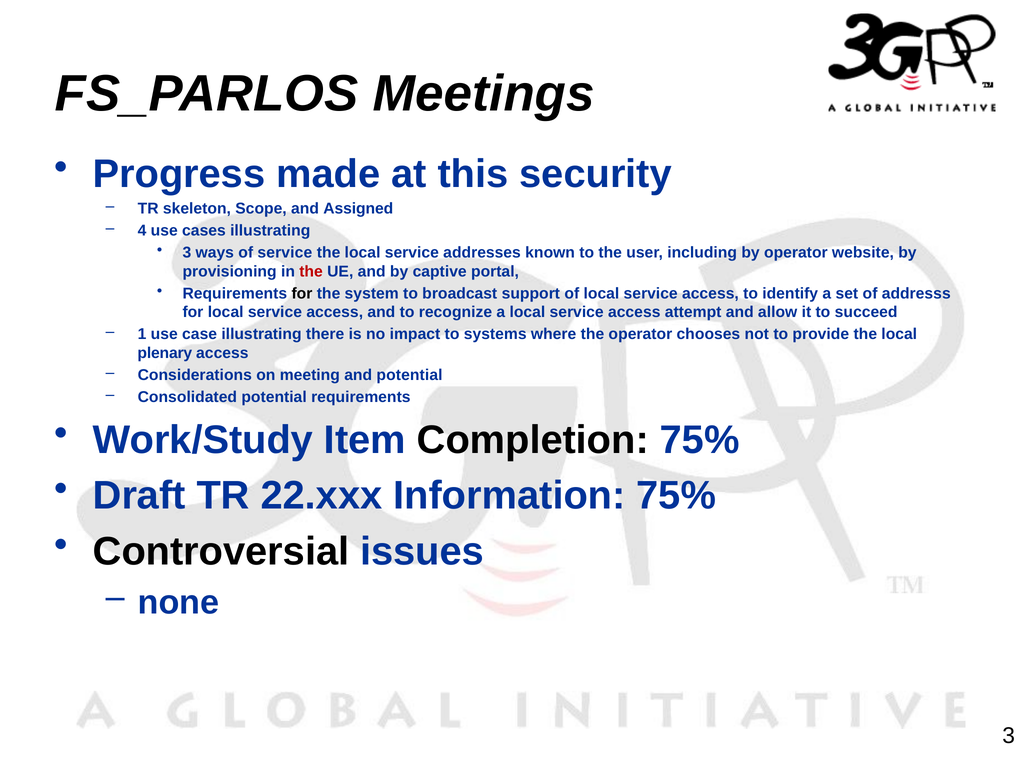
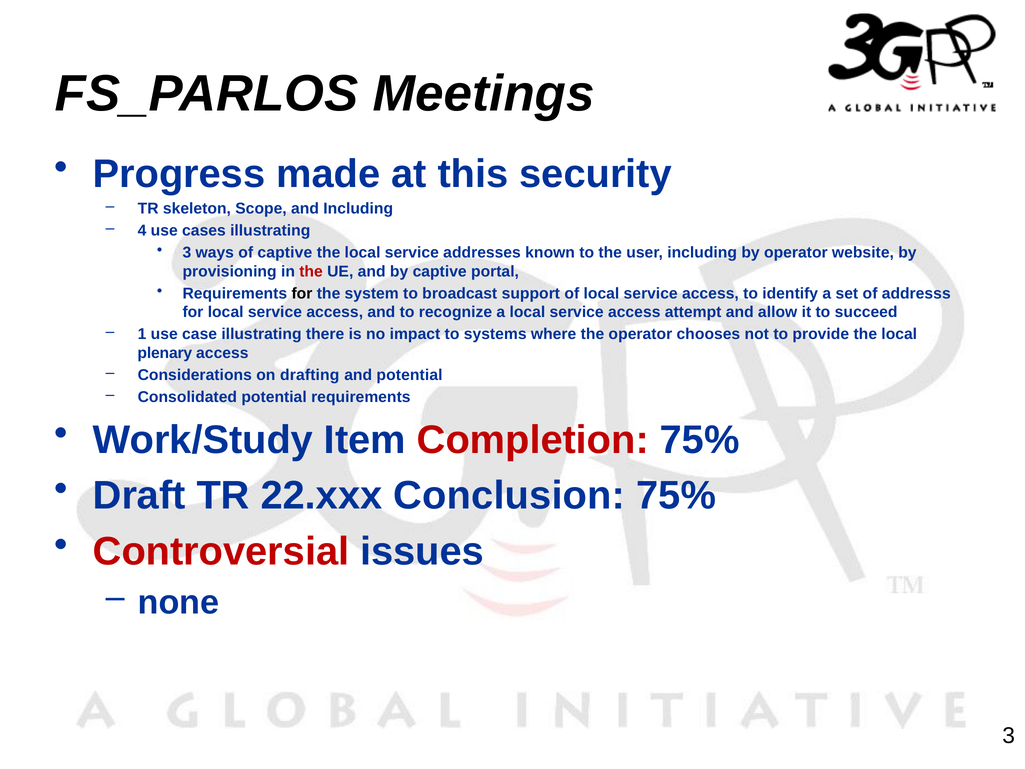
and Assigned: Assigned -> Including (358, 209)
of service: service -> captive (285, 253)
meeting: meeting -> drafting (310, 375)
Completion colour: black -> red (533, 440)
Information: Information -> Conclusion (509, 496)
Controversial colour: black -> red (221, 551)
